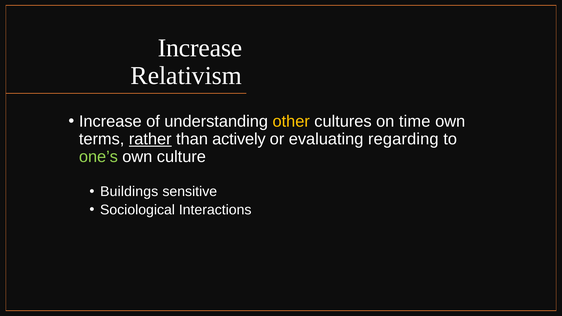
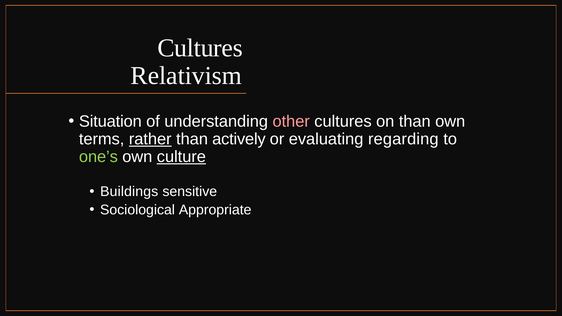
Increase: Increase -> Cultures (200, 48)
Increase: Increase -> Situation (110, 121)
other colour: yellow -> pink (291, 121)
on time: time -> than (415, 121)
culture underline: none -> present (181, 157)
Interactions: Interactions -> Appropriate (215, 210)
